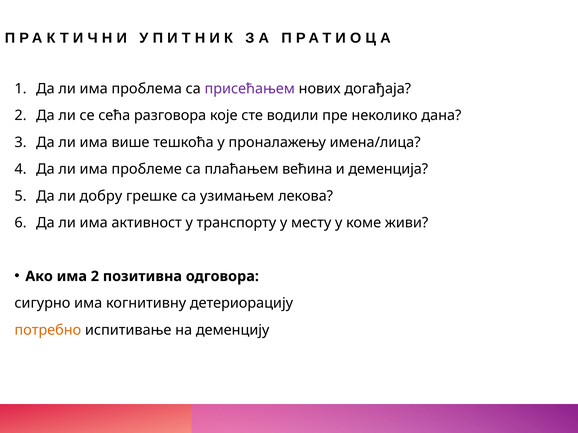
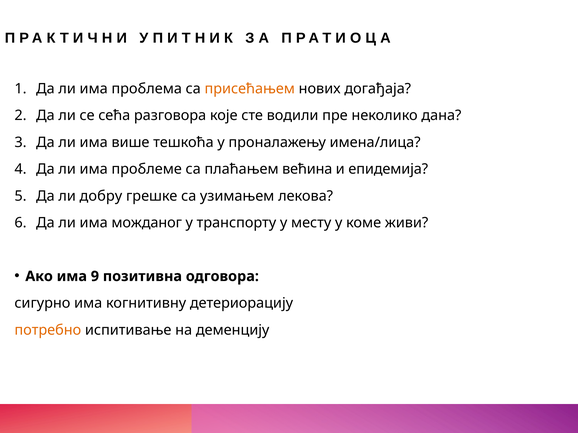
присећањем colour: purple -> orange (250, 89)
деменција: деменција -> епидемија (388, 169)
активност: активност -> можданог (147, 223)
има 2: 2 -> 9 (95, 277)
